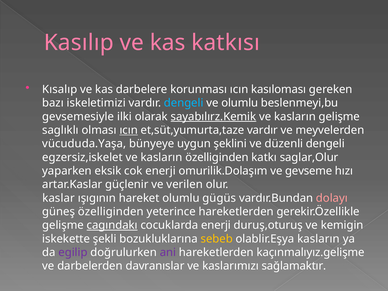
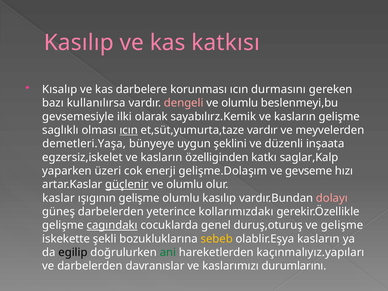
kasıloması: kasıloması -> durmasını (279, 89)
iskeletimizi: iskeletimizi -> kullanılırsa (96, 103)
dengeli colour: light blue -> pink (184, 103)
sayabılırz.Kemik underline: present -> none (213, 117)
vücududa.Yaşa: vücududa.Yaşa -> demetleri.Yaşa (84, 144)
düzenli dengeli: dengeli -> inşaata (325, 144)
saglar,Olur: saglar,Olur -> saglar,Kalp (309, 157)
eksik: eksik -> üzeri (108, 171)
omurilik.Dolaşım: omurilik.Dolaşım -> gelişme.Dolaşım (223, 171)
güçlenir underline: none -> present (127, 184)
verilen: verilen -> olumlu (185, 184)
ışıgının hareket: hareket -> gelişme (139, 198)
olumlu gügüs: gügüs -> kasılıp (219, 198)
güneş özelliginden: özelliginden -> darbelerden (111, 212)
yeterince hareketlerden: hareketlerden -> kollarımızdakı (236, 212)
cocuklarda enerji: enerji -> genel (216, 225)
ve kemigin: kemigin -> gelişme (342, 225)
egilip colour: purple -> black (73, 252)
ani colour: purple -> green (168, 252)
kaçınmalıyız.gelişme: kaçınmalıyız.gelişme -> kaçınmalıyız.yapıları (311, 252)
sağlamaktır: sağlamaktır -> durumlarını (294, 266)
